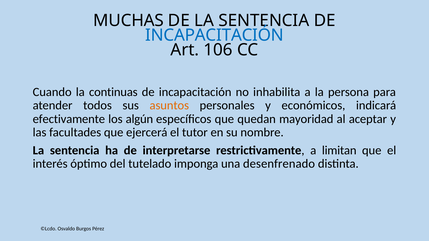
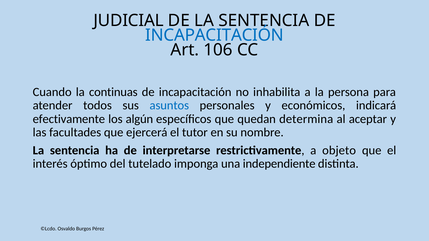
MUCHAS: MUCHAS -> JUDICIAL (129, 21)
asuntos colour: orange -> blue (169, 106)
mayoridad: mayoridad -> determina (306, 119)
limitan: limitan -> objeto (339, 151)
desenfrenado: desenfrenado -> independiente (279, 164)
